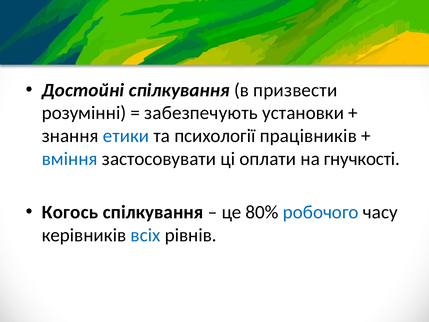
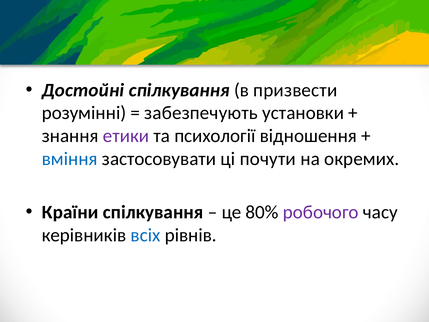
етики colour: blue -> purple (126, 136)
працівників: працівників -> відношення (308, 136)
оплати: оплати -> почути (268, 159)
гнучкості: гнучкості -> окремих (362, 159)
Когось: Когось -> Країни (70, 212)
робочого colour: blue -> purple (321, 212)
